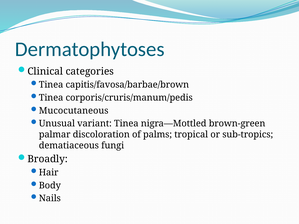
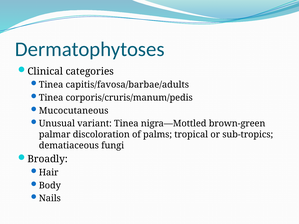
capitis/favosa/barbae/brown: capitis/favosa/barbae/brown -> capitis/favosa/barbae/adults (127, 85)
